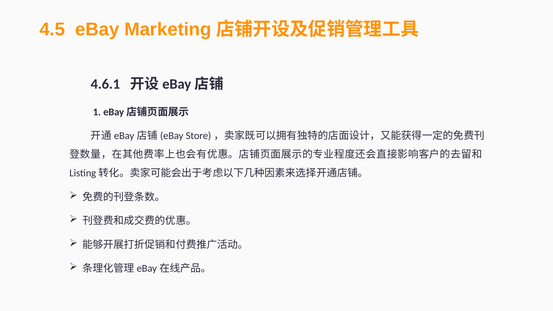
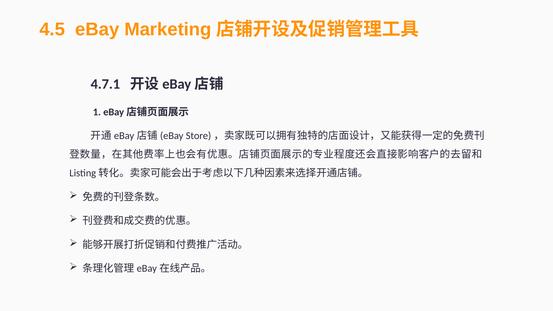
4.6.1: 4.6.1 -> 4.7.1 (105, 84)
